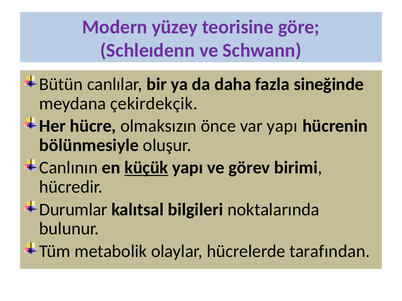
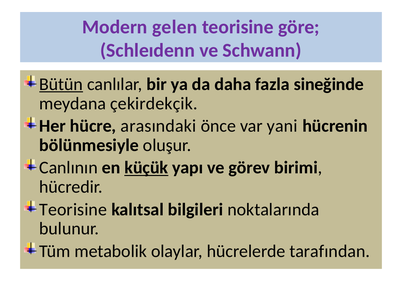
yüzey: yüzey -> gelen (175, 27)
Bütün underline: none -> present (61, 84)
olmaksızın: olmaksızın -> arasındaki (158, 126)
var yapı: yapı -> yani (282, 126)
Durumlar: Durumlar -> Teorisine (73, 210)
